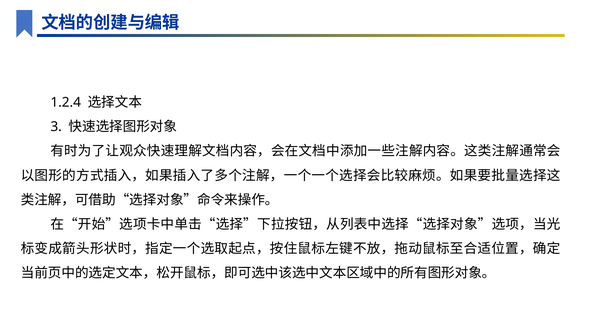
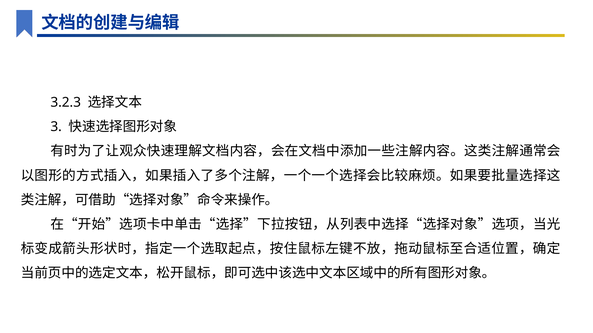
1.2.4: 1.2.4 -> 3.2.3 (66, 103)
